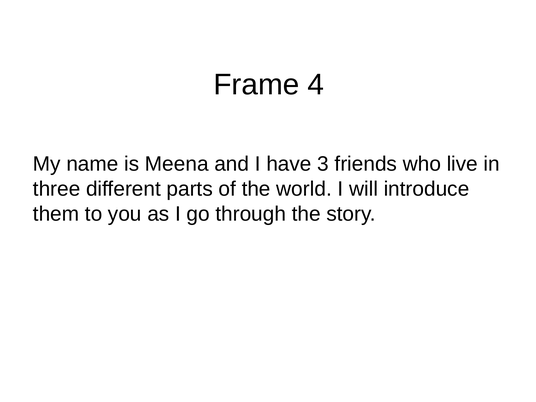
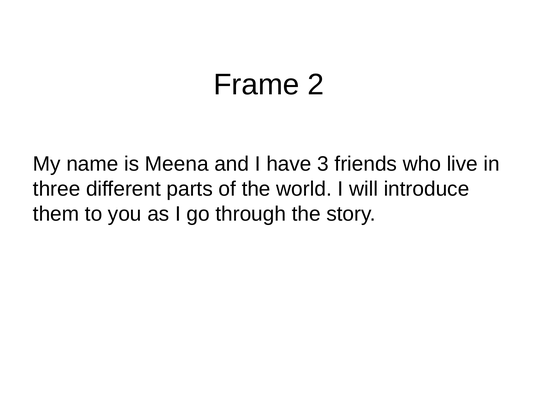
4: 4 -> 2 (316, 85)
